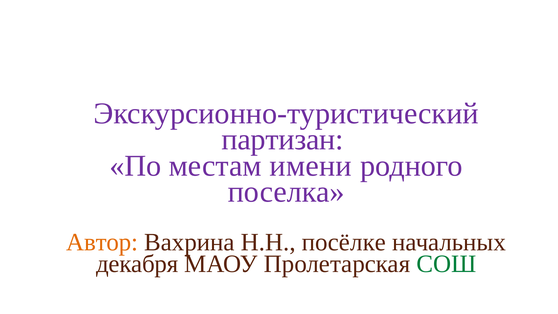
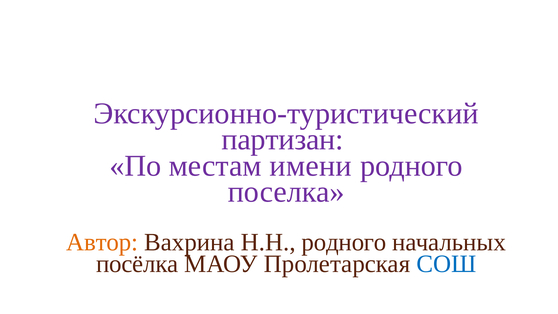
Н.Н посёлке: посёлке -> родного (344, 242)
декабря: декабря -> посёлка (137, 264)
СОШ colour: green -> blue (446, 264)
